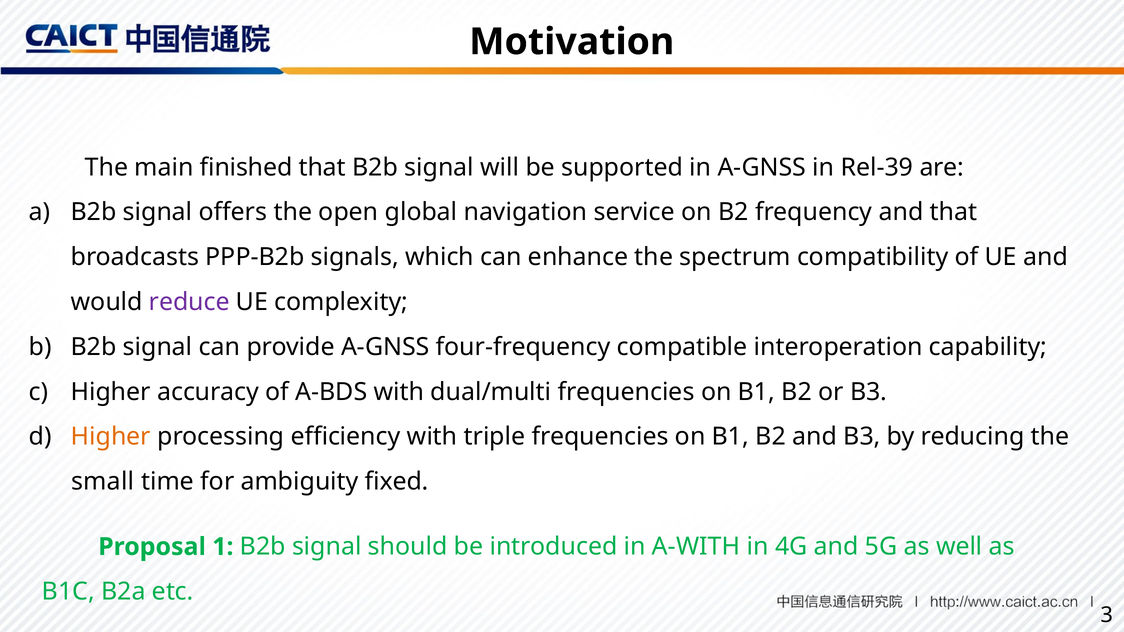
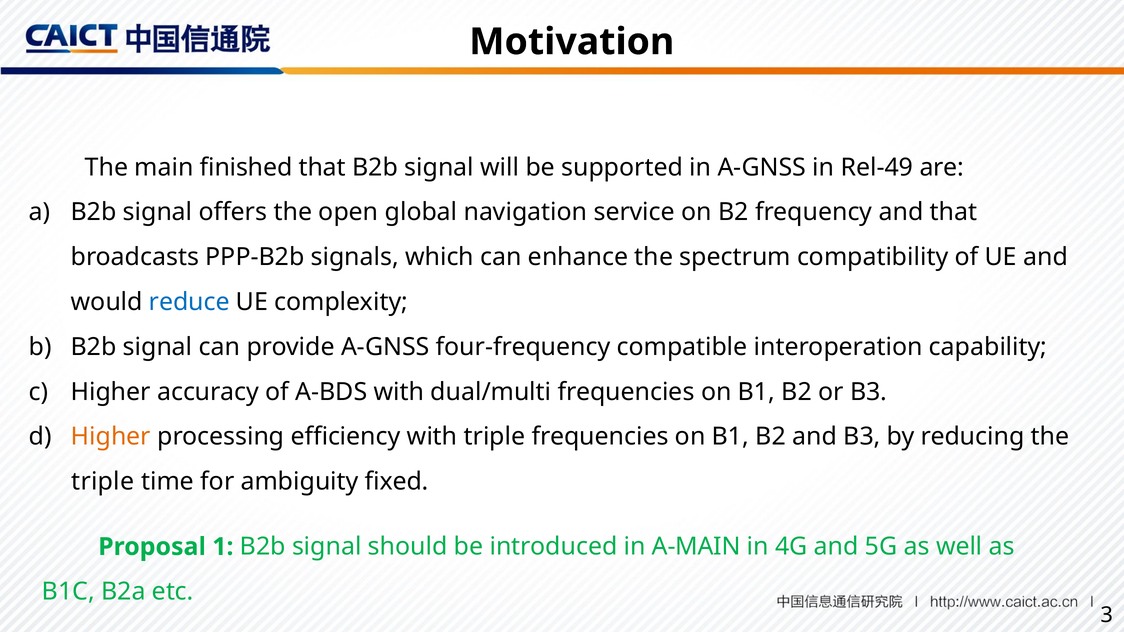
Rel-39: Rel-39 -> Rel-49 (877, 167)
reduce colour: purple -> blue (189, 302)
small: small -> triple (103, 482)
A-WITH: A-WITH -> A-MAIN (696, 547)
